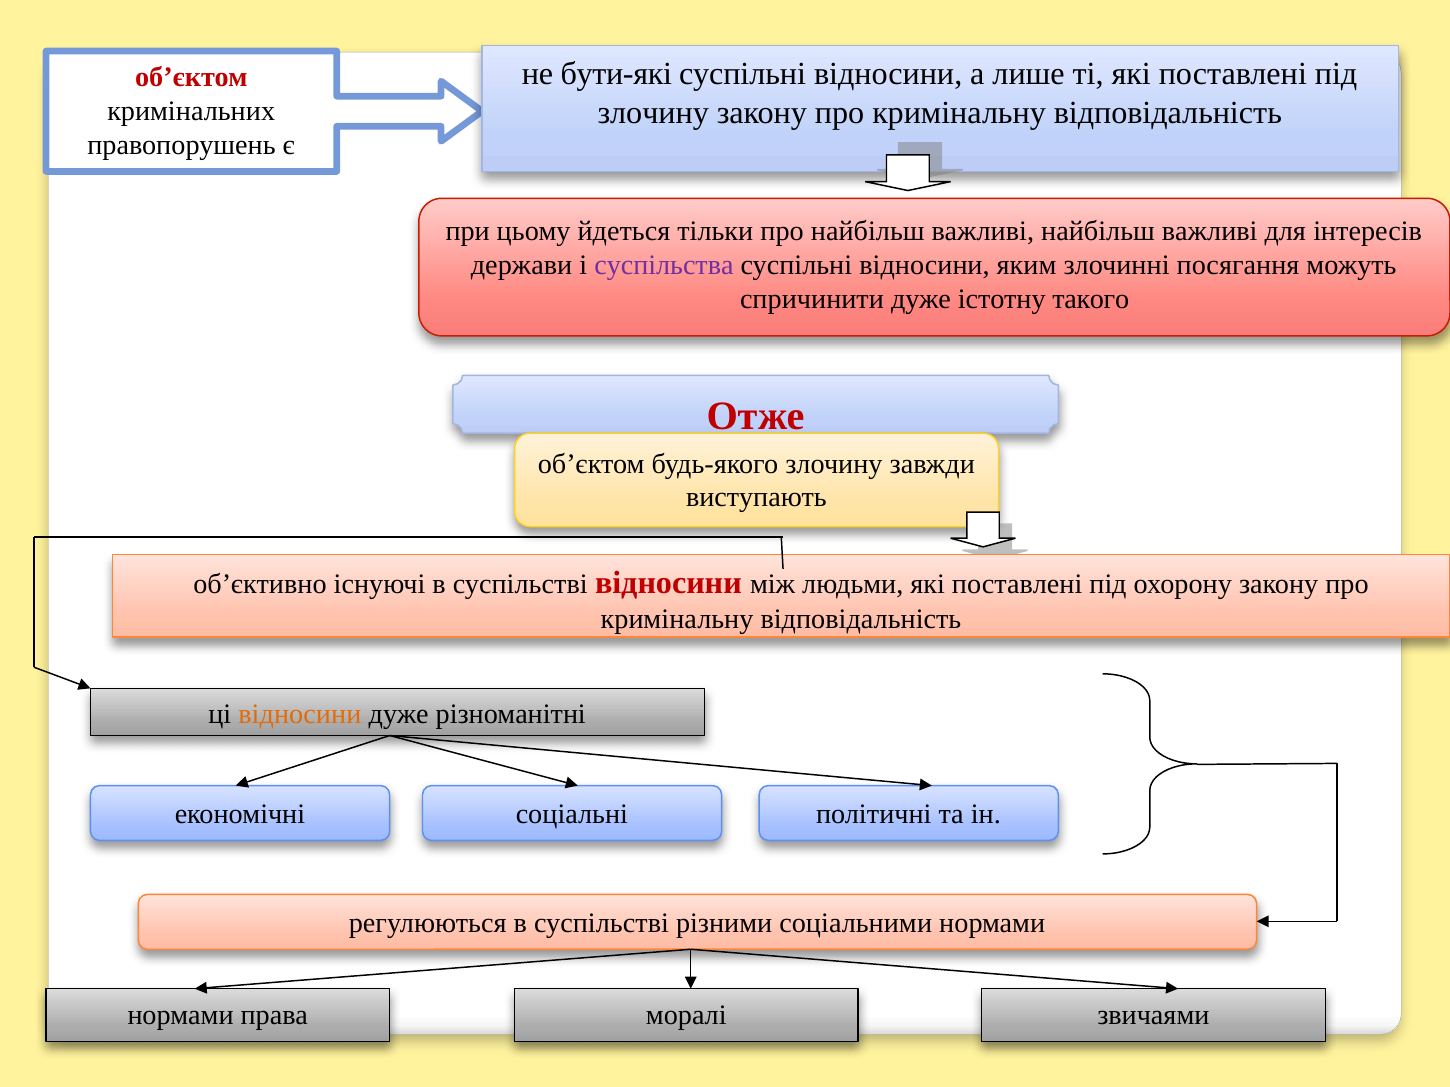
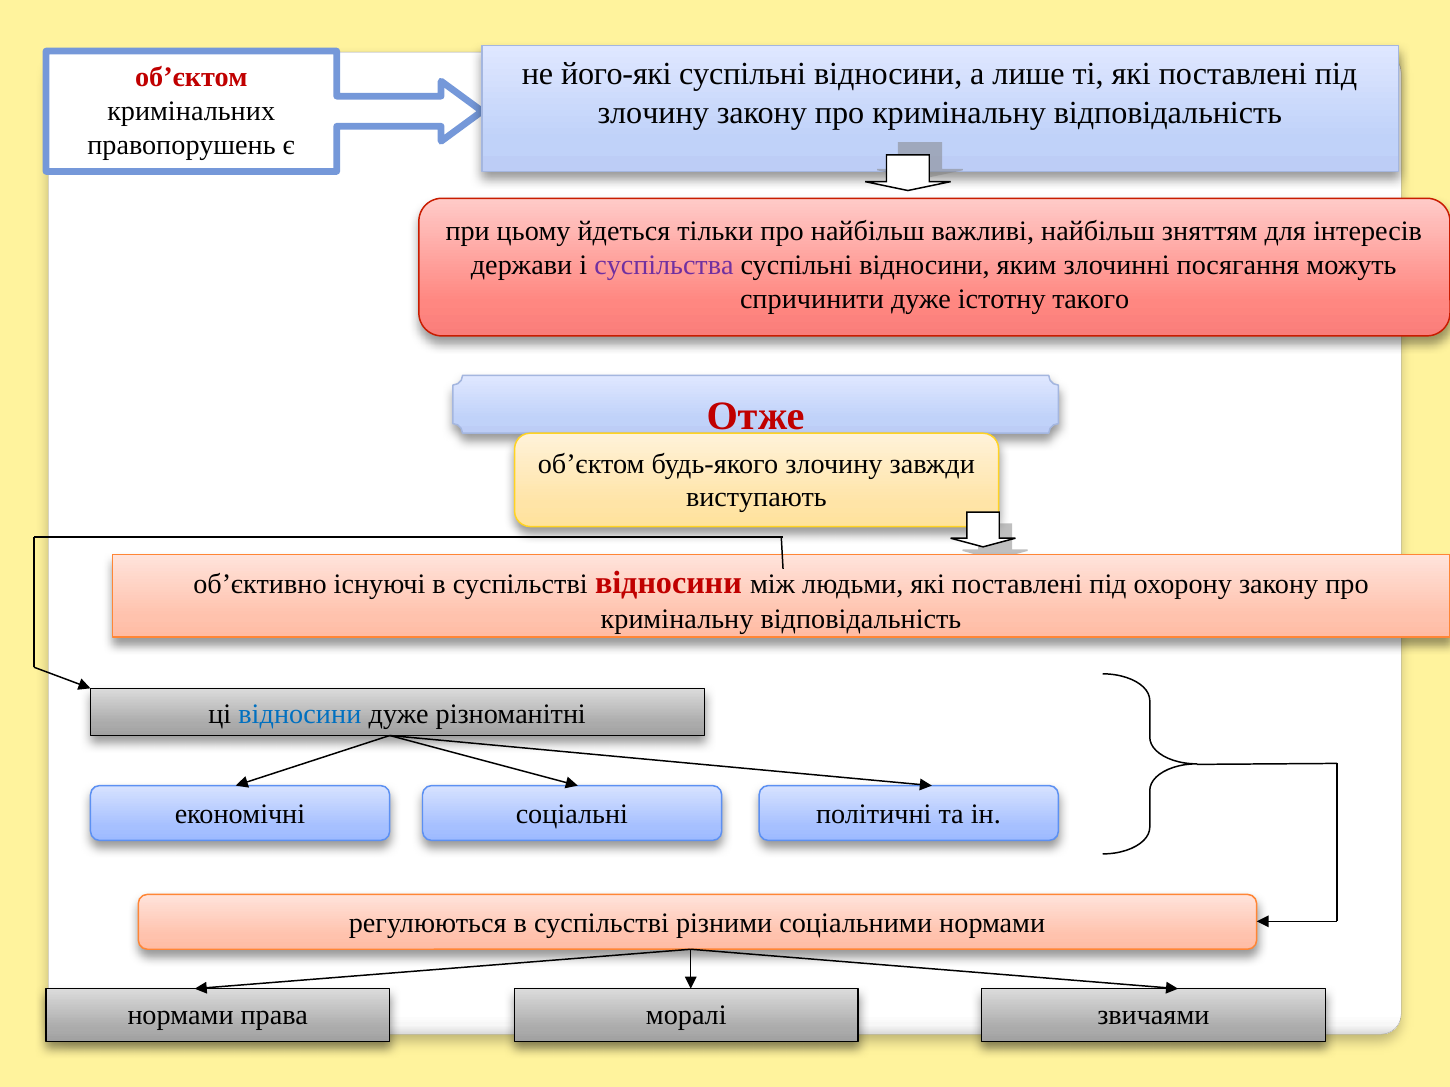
бути-які: бути-які -> його-які (616, 74)
важливі найбільш важливі: важливі -> зняттям (1210, 231)
відносини colour: orange -> blue (300, 715)
